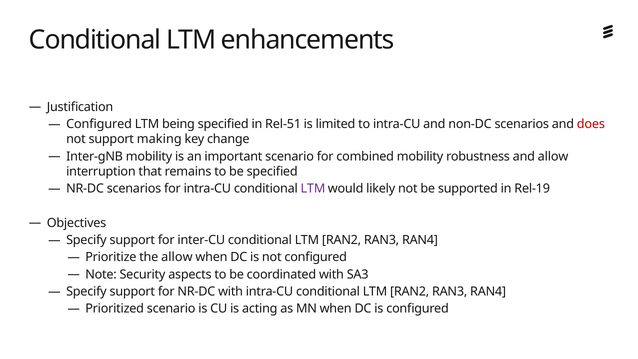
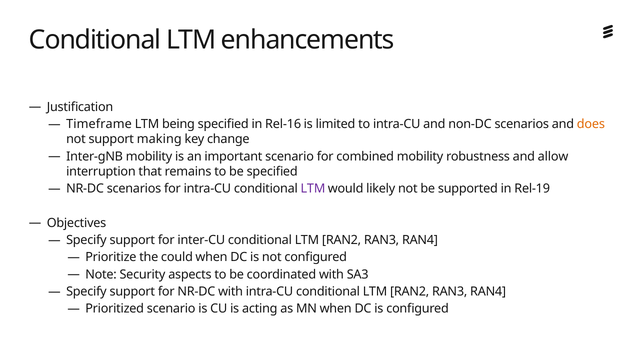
Configured: Configured -> Timeframe (99, 124)
Rel-51: Rel-51 -> Rel-16 (283, 124)
does colour: red -> orange (591, 124)
the allow: allow -> could (177, 257)
